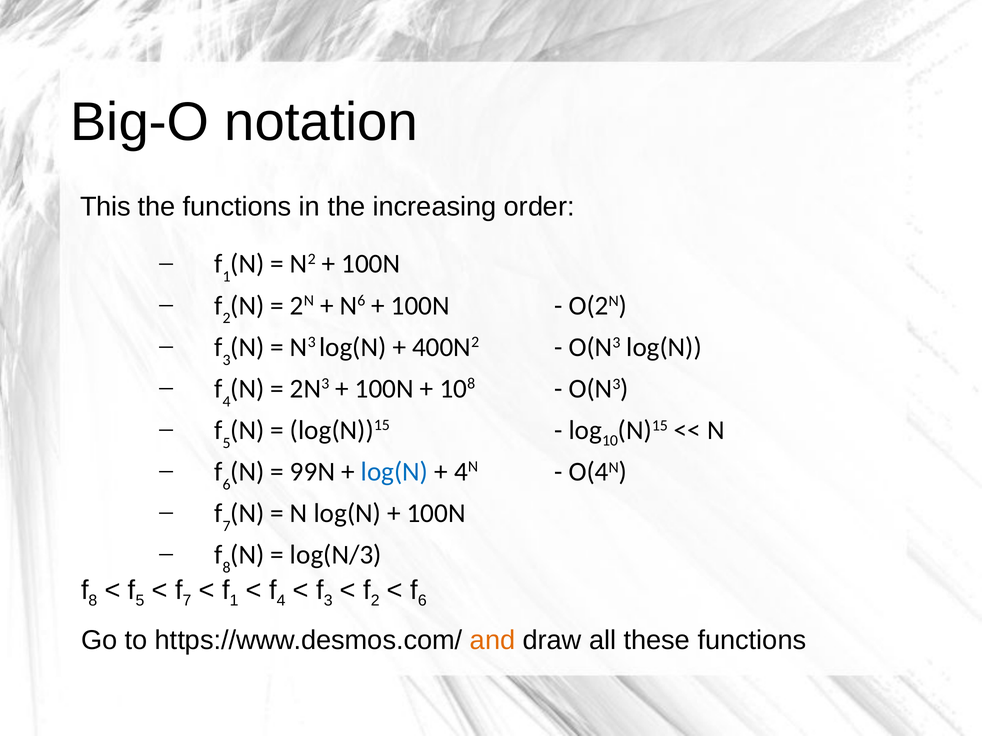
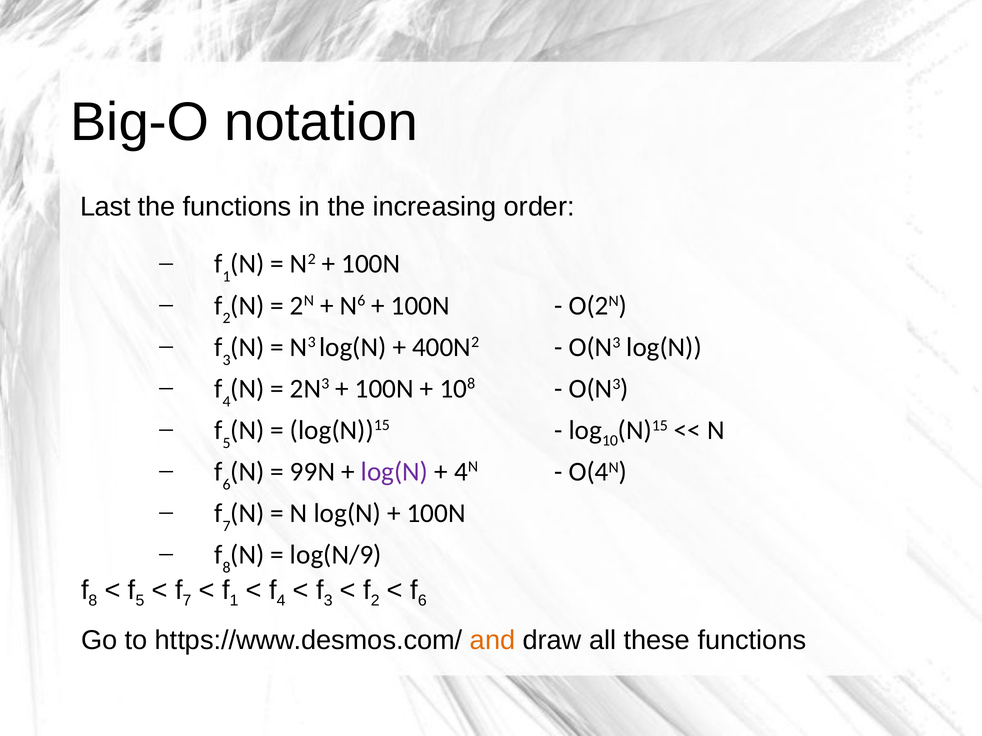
This: This -> Last (105, 207)
log(N colour: blue -> purple (395, 472)
log(N/3: log(N/3 -> log(N/9 (336, 555)
